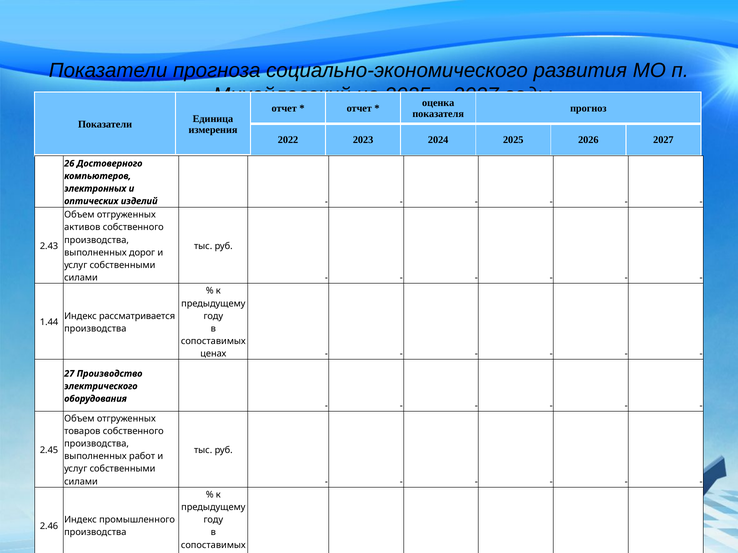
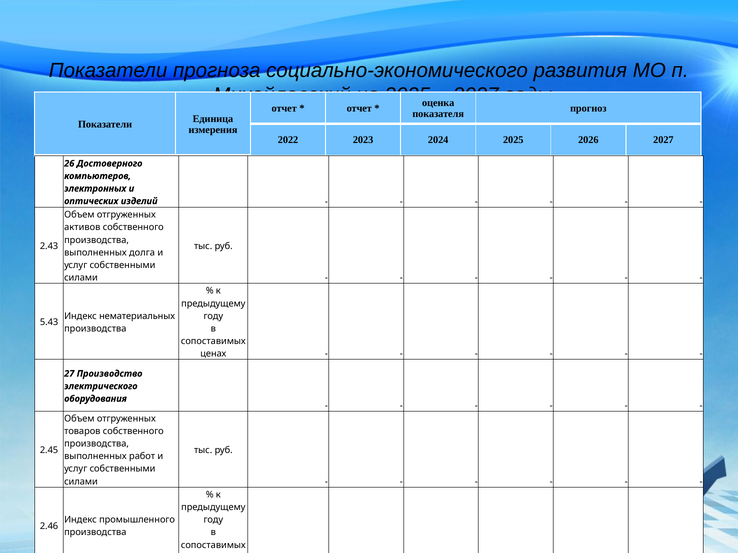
дорог: дорог -> долга (142, 253)
рассматривается: рассматривается -> нематериальных (137, 316)
1.44: 1.44 -> 5.43 (49, 323)
